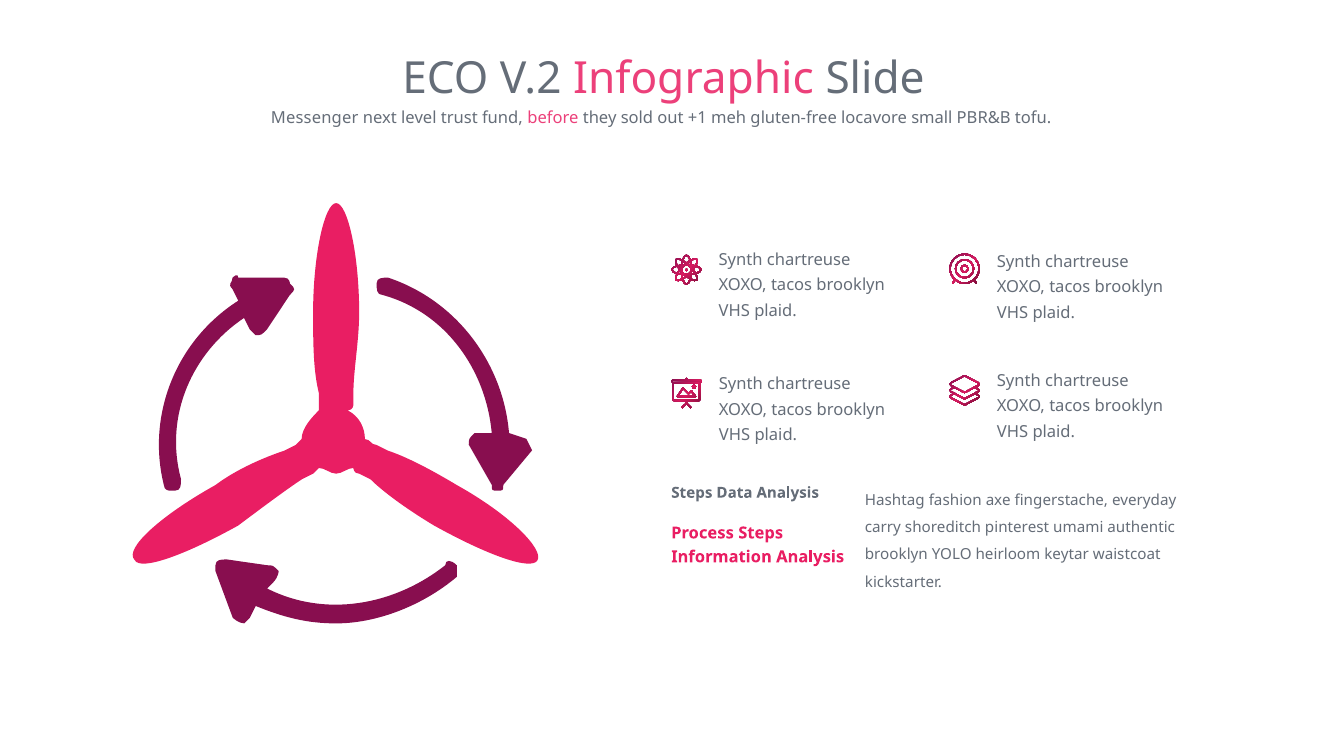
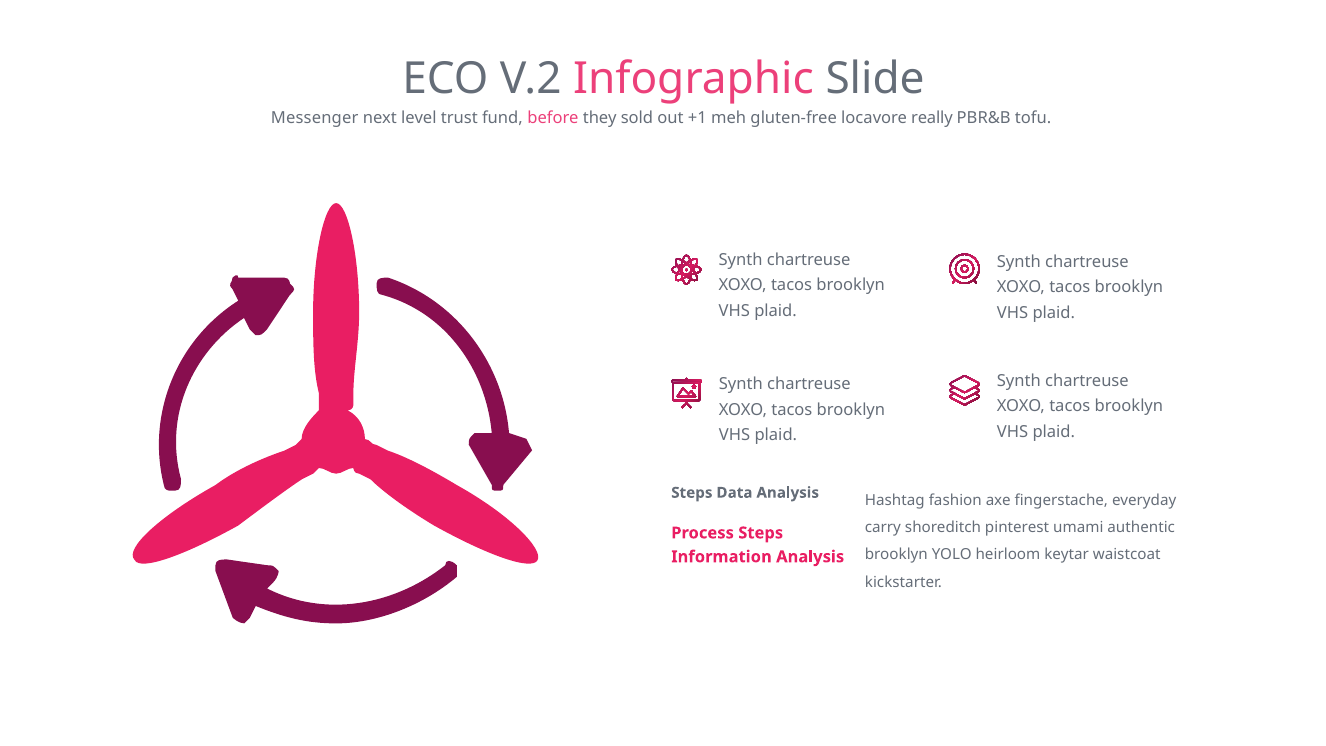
small: small -> really (932, 118)
